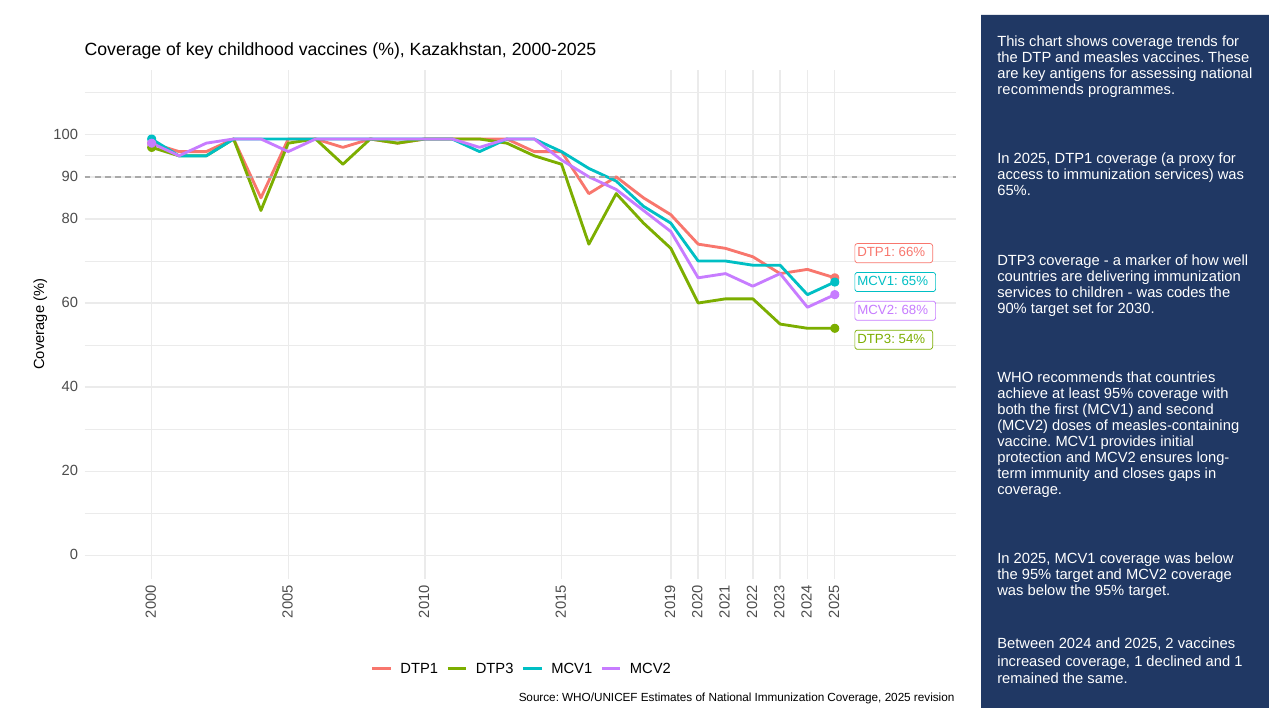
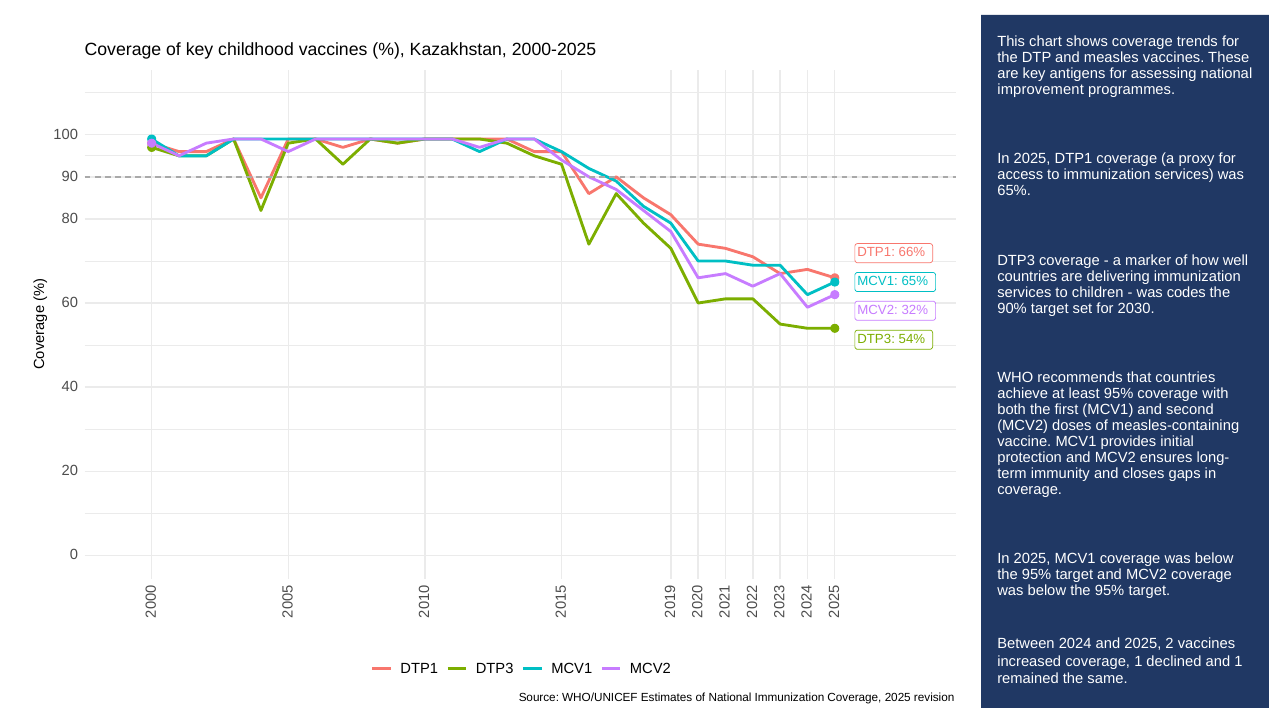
recommends: recommends -> improvement (1041, 89)
68%: 68% -> 32% (915, 310)
